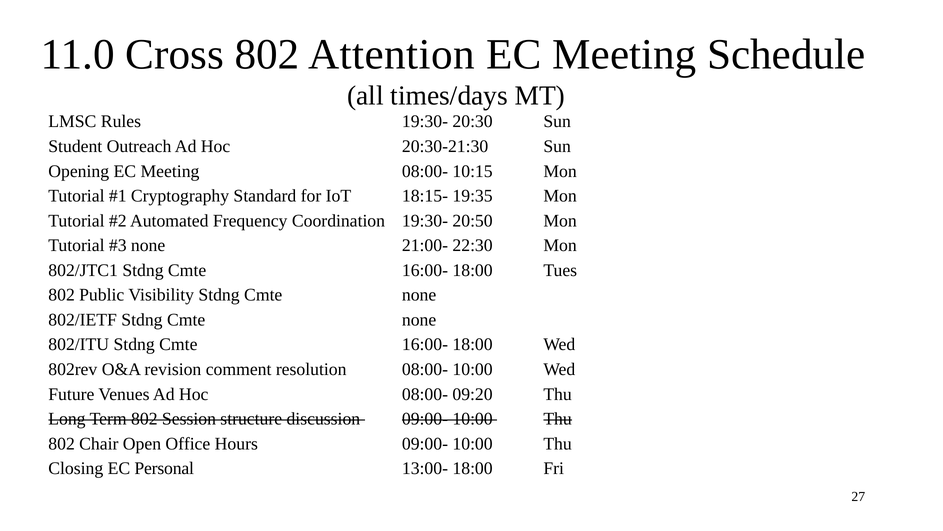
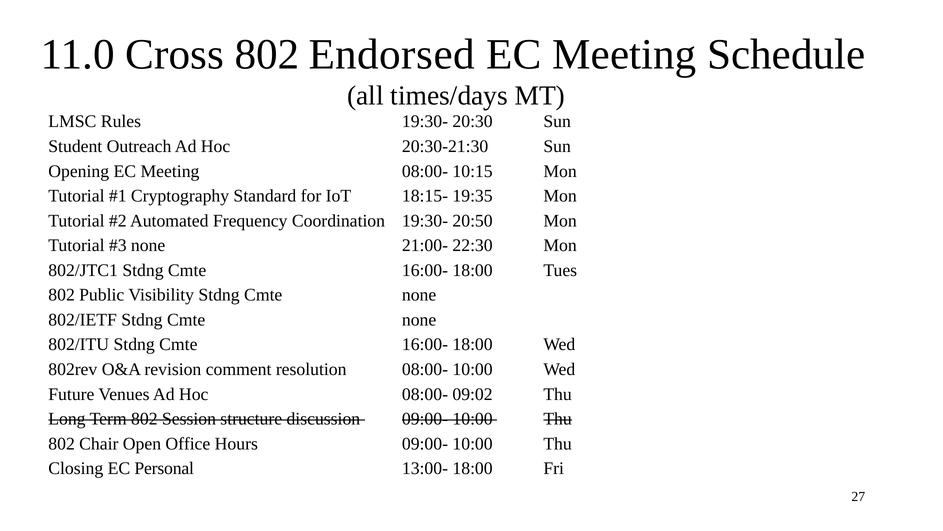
Attention: Attention -> Endorsed (392, 54)
09:20: 09:20 -> 09:02 (473, 394)
